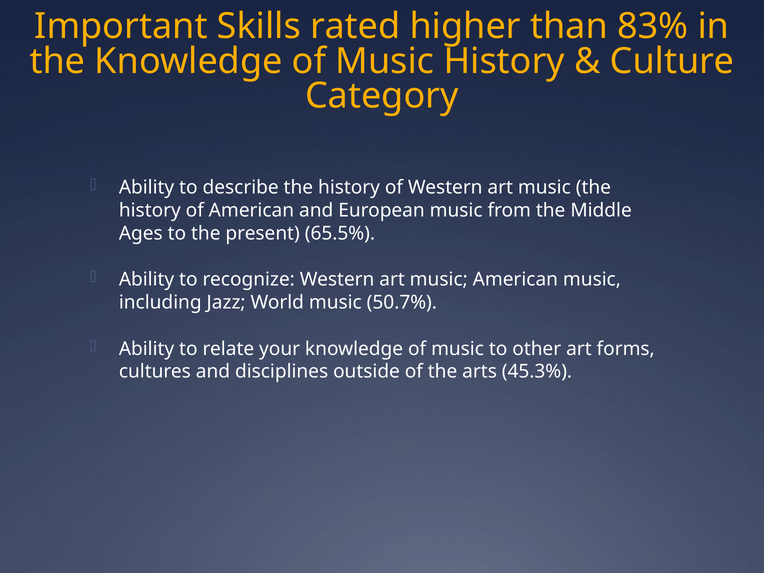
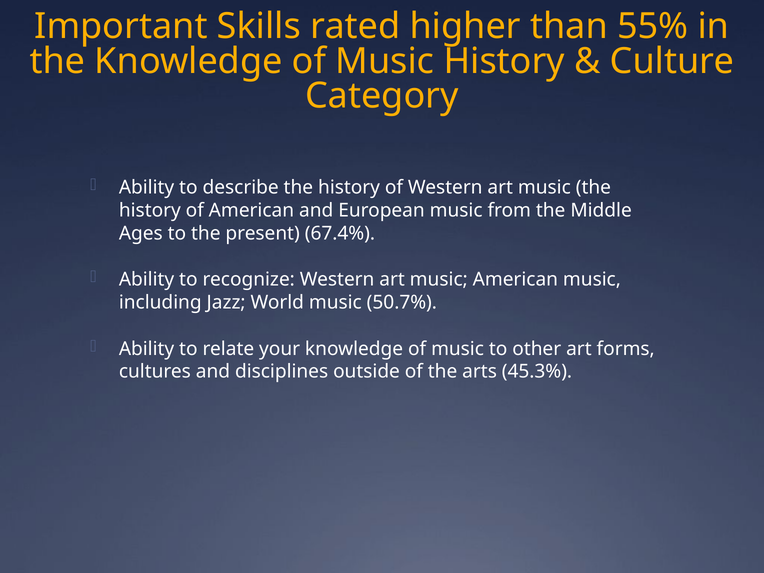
83%: 83% -> 55% (653, 27)
65.5%: 65.5% -> 67.4% (340, 233)
